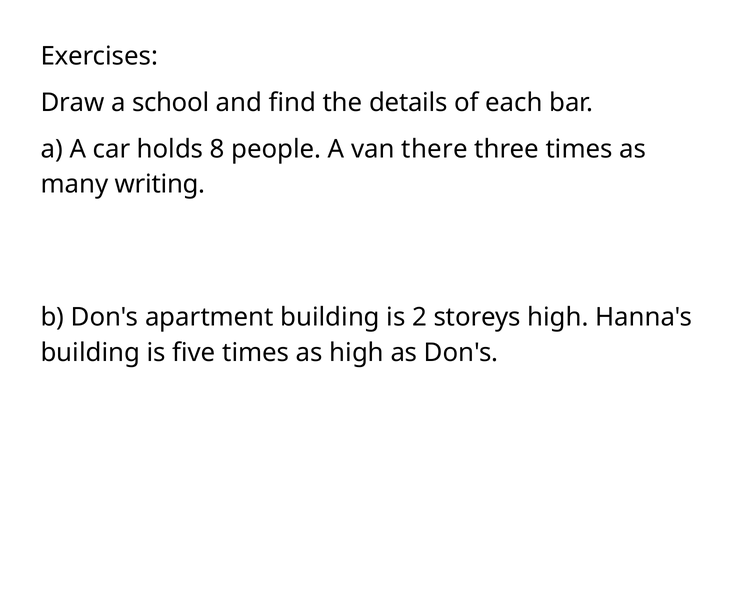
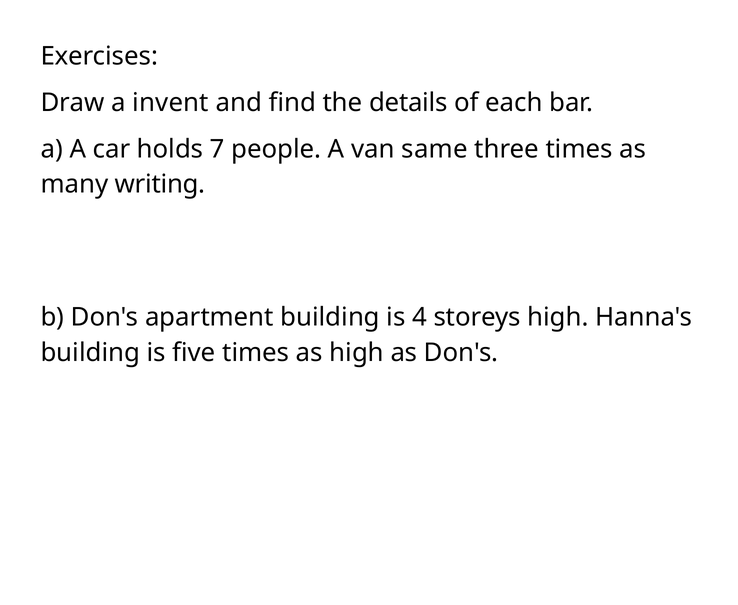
school: school -> invent (170, 103)
8: 8 -> 7 (217, 149)
there: there -> same (435, 149)
2: 2 -> 4 (420, 317)
